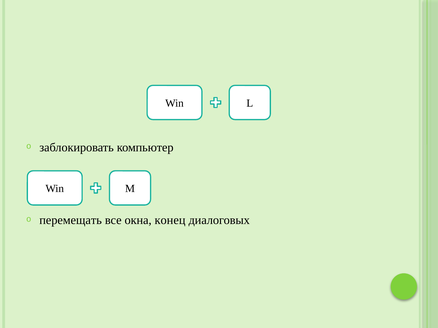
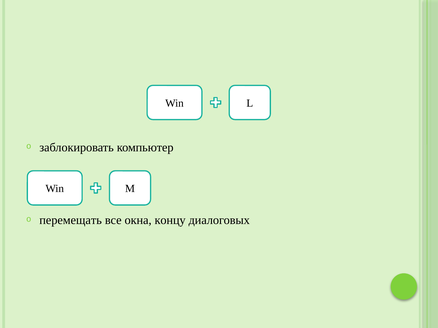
конец: конец -> концу (170, 221)
